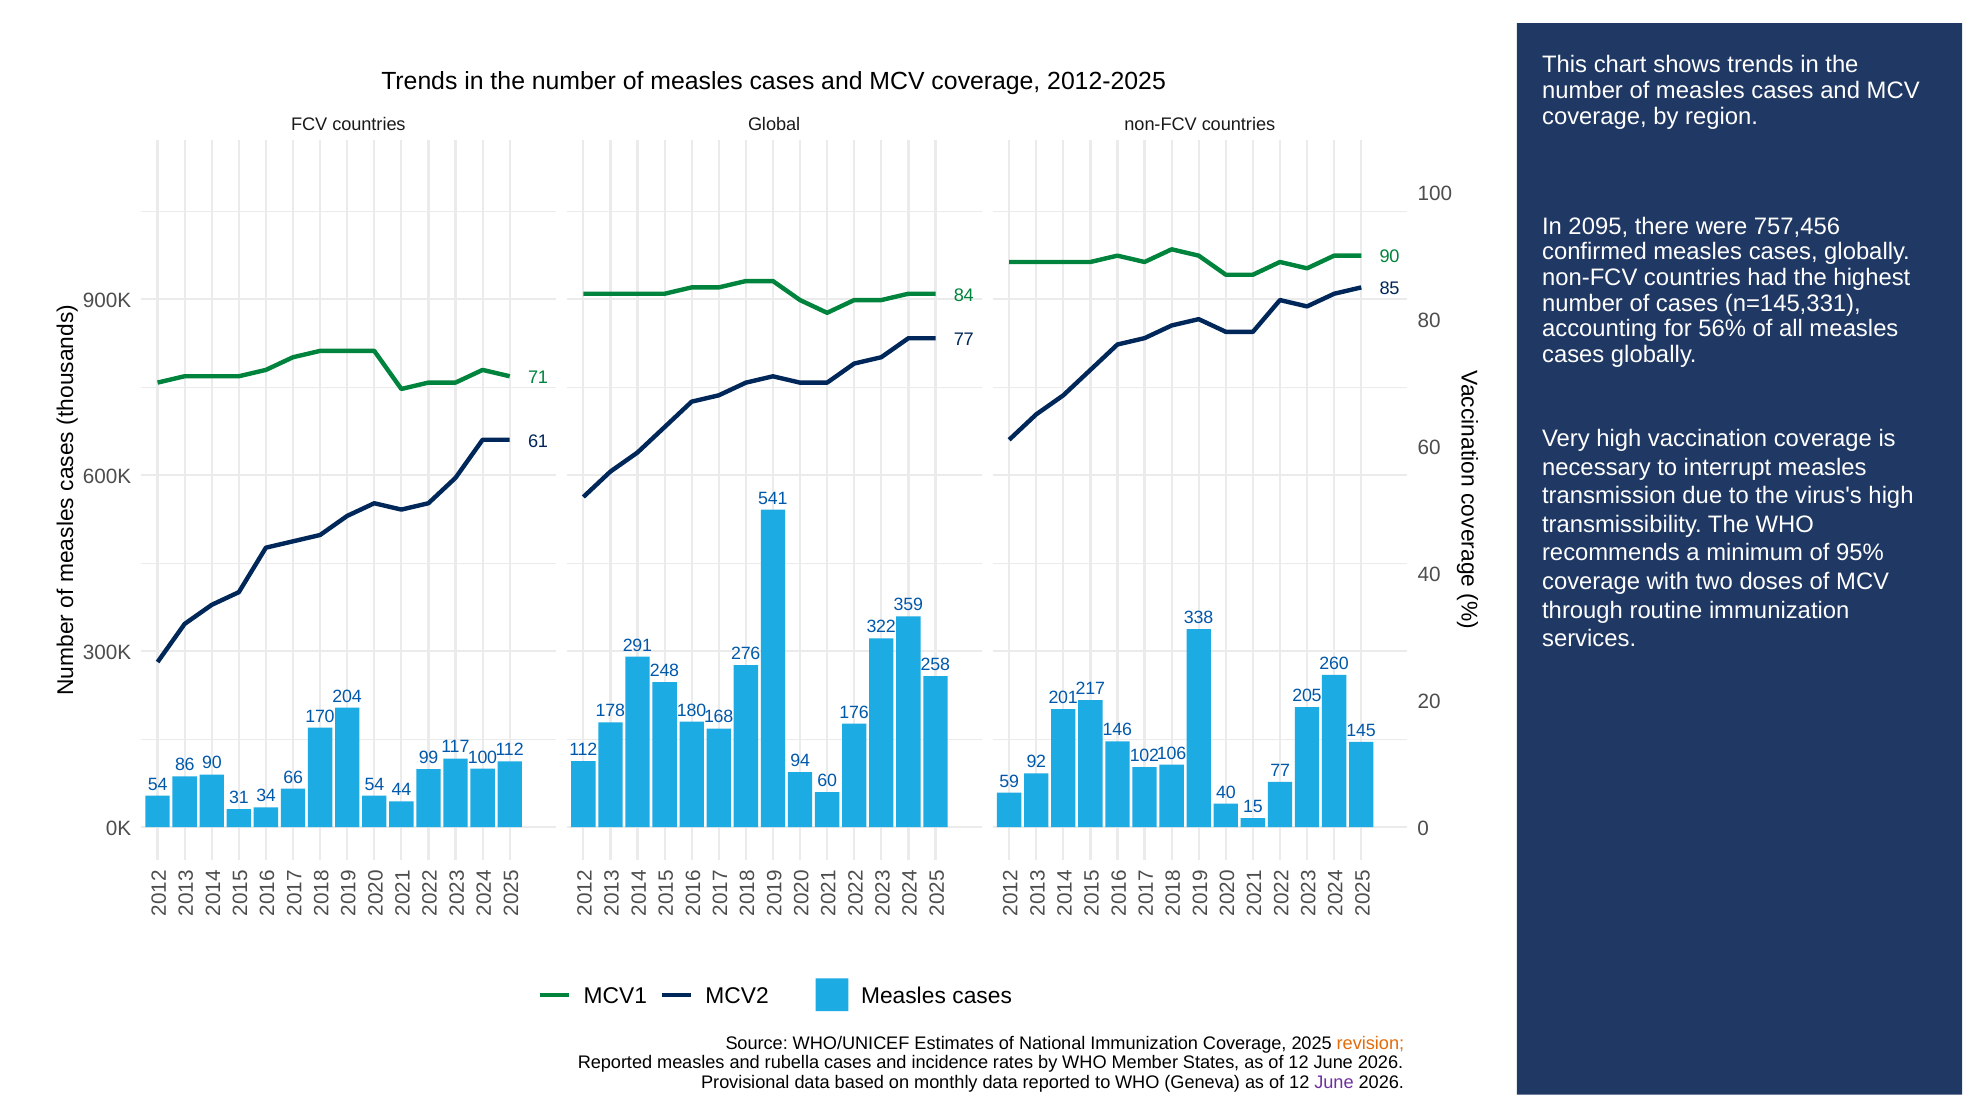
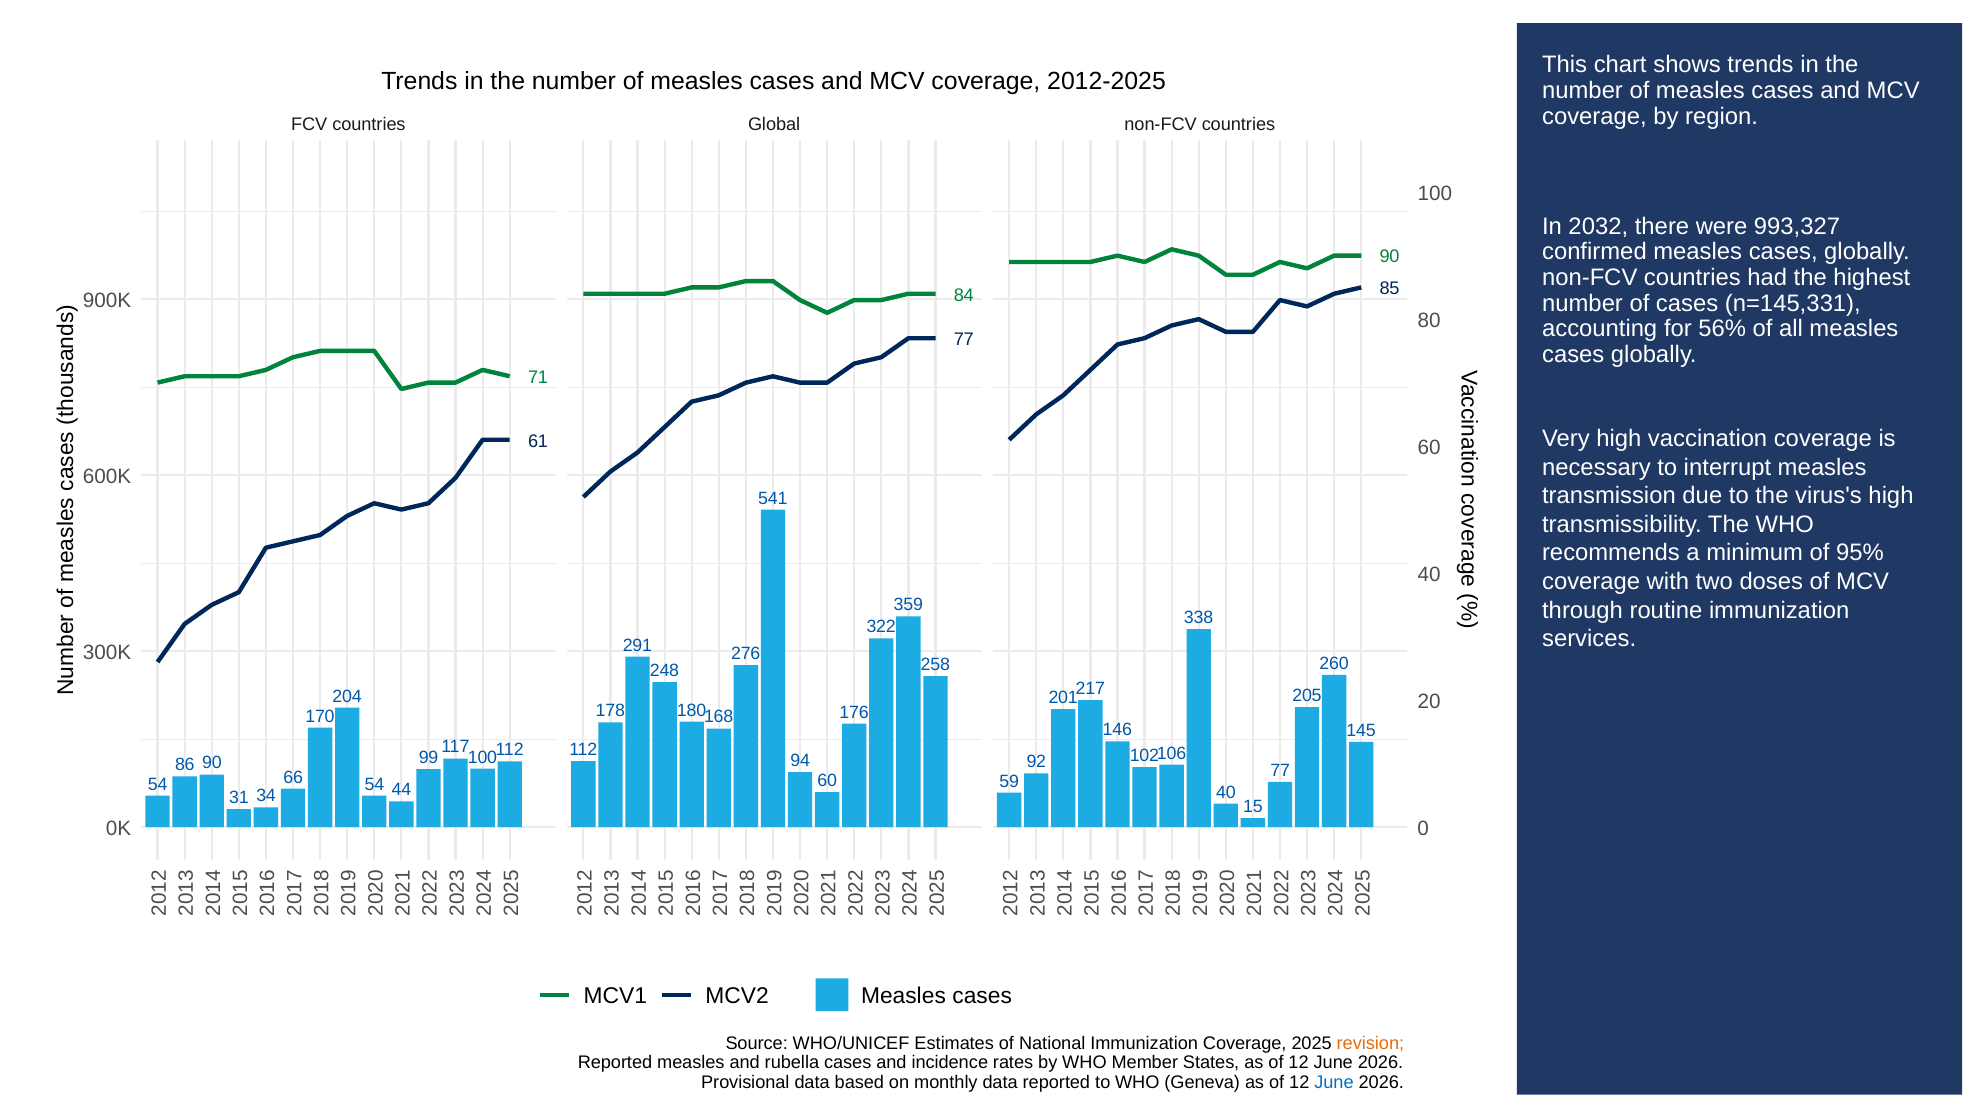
2095: 2095 -> 2032 (1598, 226)
757,456: 757,456 -> 993,327 (1797, 226)
June colour: purple -> blue (1334, 1082)
